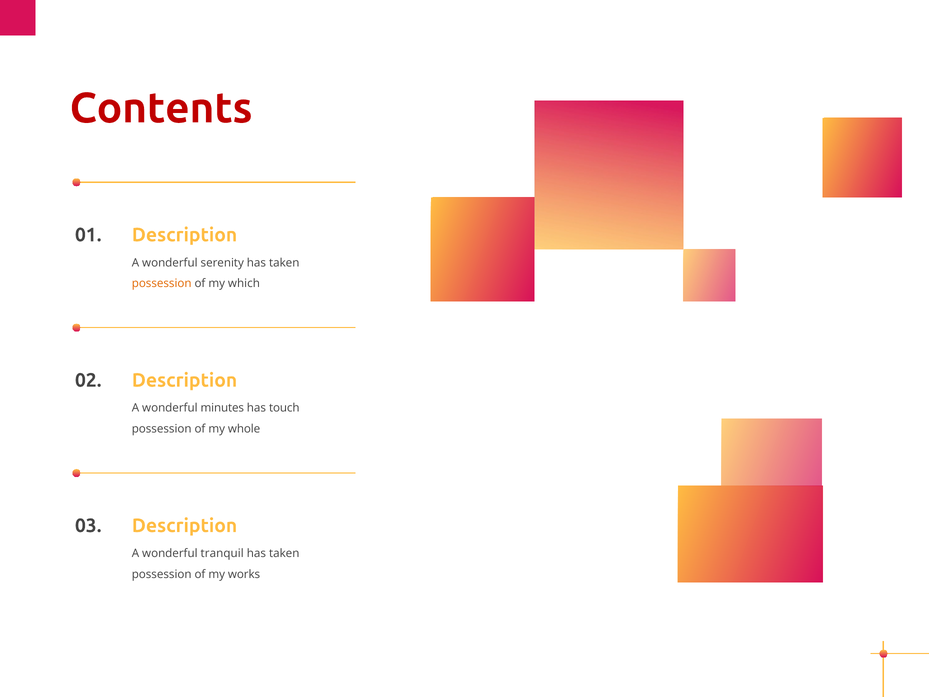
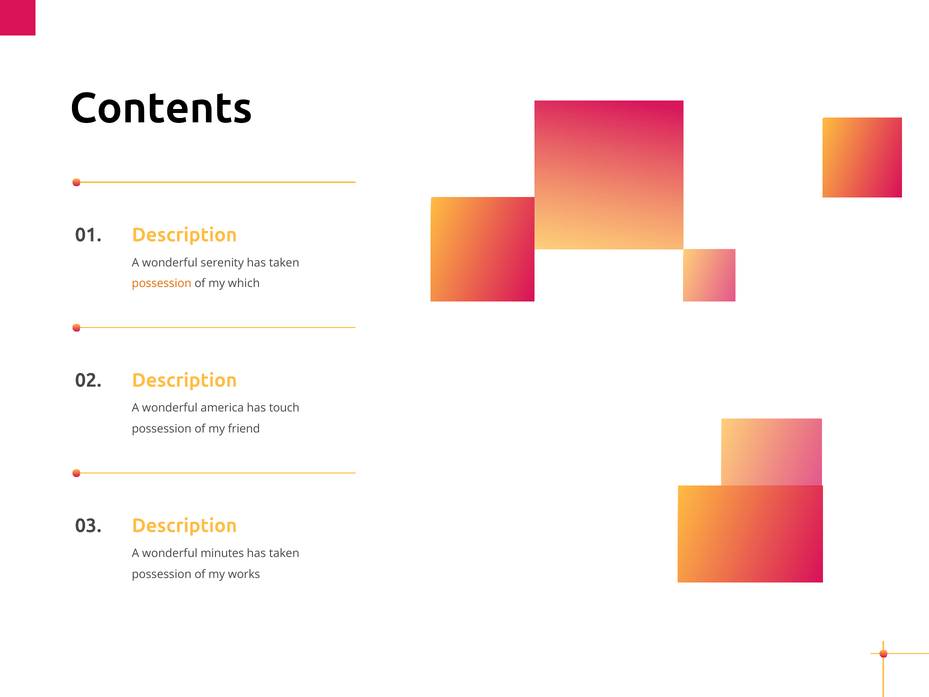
Contents colour: red -> black (161, 108)
minutes: minutes -> america (222, 408)
whole: whole -> friend (244, 429)
tranquil: tranquil -> minutes (222, 553)
